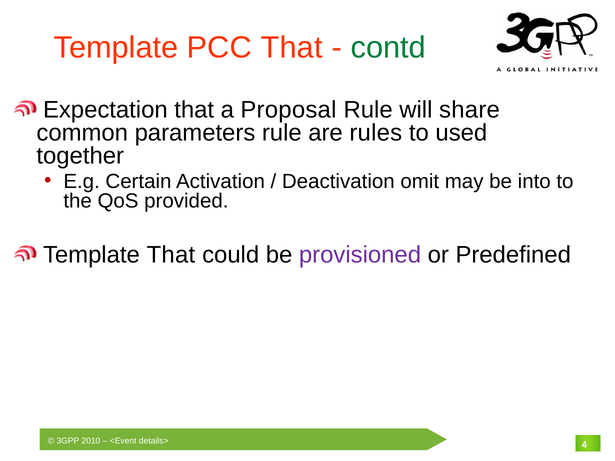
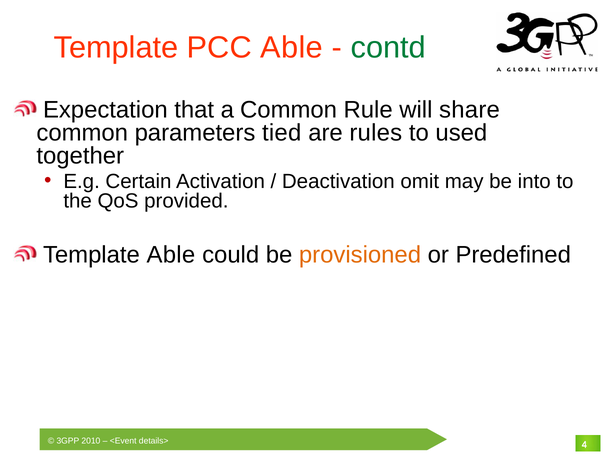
PCC That: That -> Able (292, 48)
a Proposal: Proposal -> Common (289, 110)
parameters rule: rule -> tied (282, 133)
Template That: That -> Able (171, 255)
provisioned colour: purple -> orange (360, 255)
